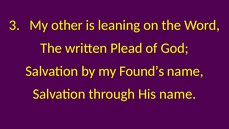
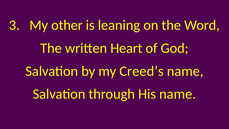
Plead: Plead -> Heart (126, 48)
Found’s: Found’s -> Creed’s (142, 71)
